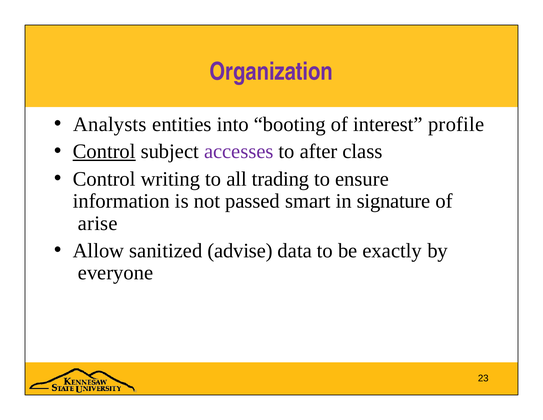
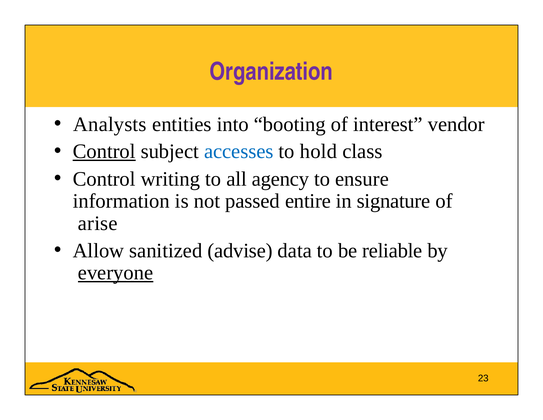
profile: profile -> vendor (456, 124)
accesses colour: purple -> blue (239, 151)
after: after -> hold (318, 151)
trading: trading -> agency (281, 179)
smart: smart -> entire (308, 201)
exactly: exactly -> reliable (392, 250)
everyone underline: none -> present (116, 273)
